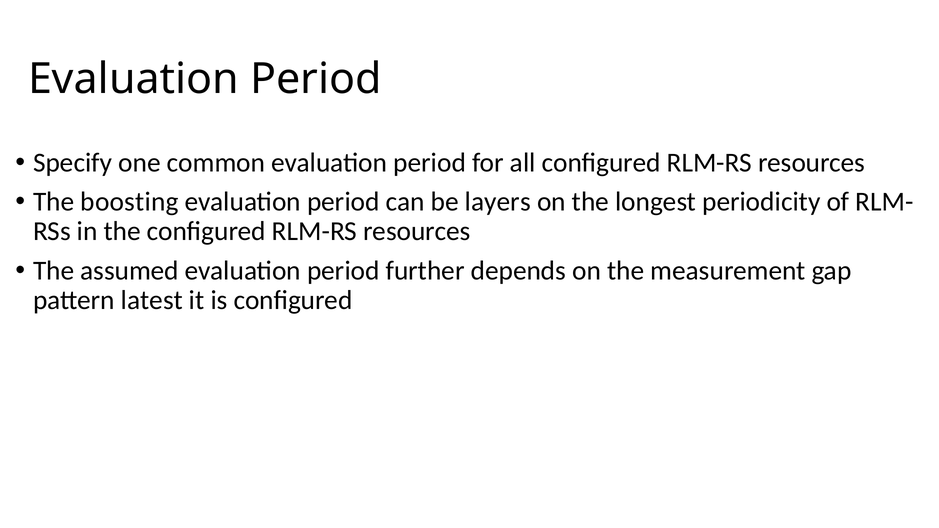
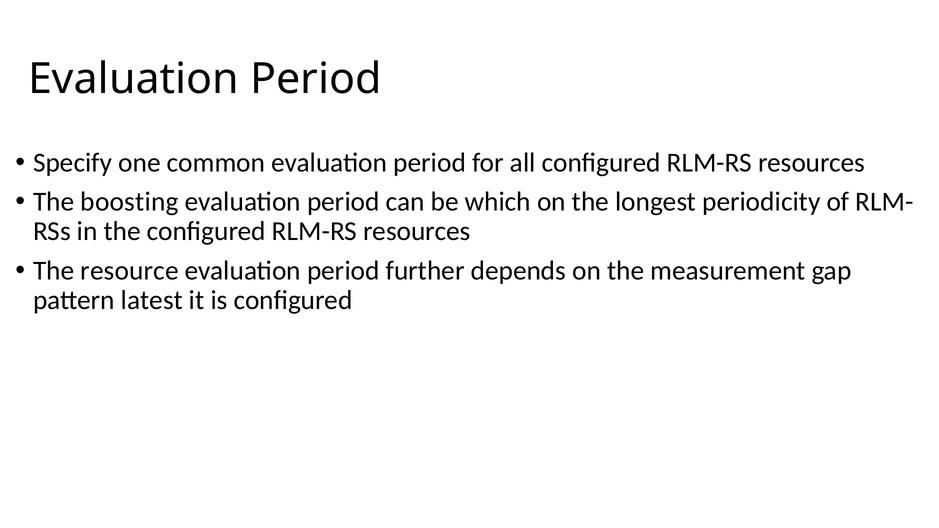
layers: layers -> which (498, 202)
assumed: assumed -> resource (130, 271)
